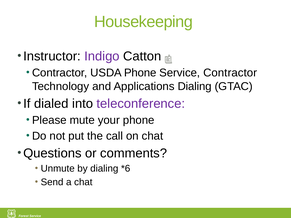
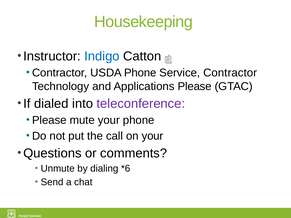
Indigo colour: purple -> blue (102, 56)
Applications Dialing: Dialing -> Please (195, 86)
on chat: chat -> your (153, 136)
